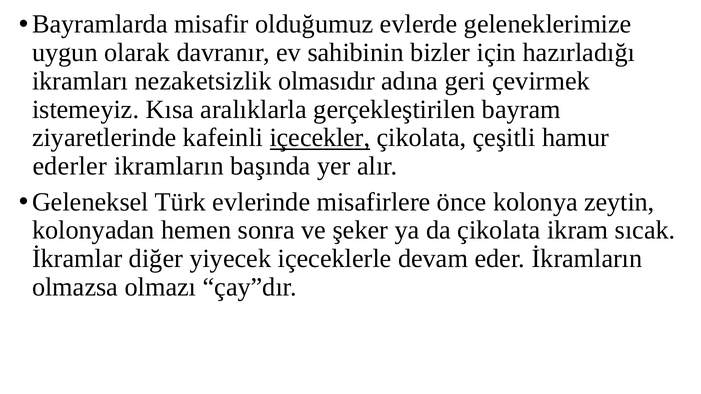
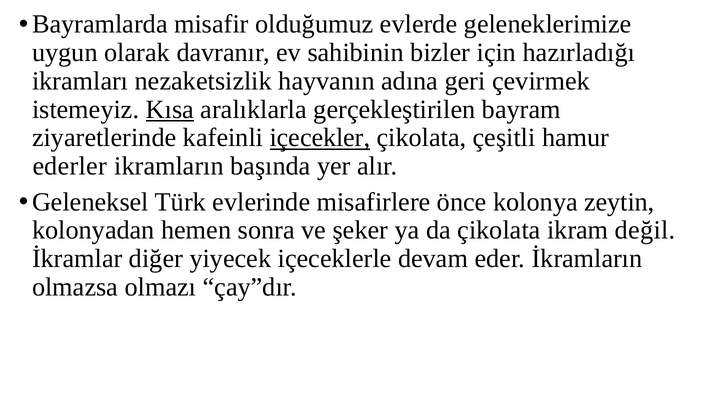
olmasıdır: olmasıdır -> hayvanın (327, 81)
Kısa underline: none -> present (170, 110)
sıcak: sıcak -> değil (645, 230)
